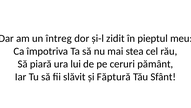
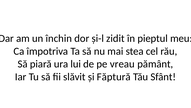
întreg: întreg -> închin (59, 38)
ceruri: ceruri -> vreau (122, 64)
